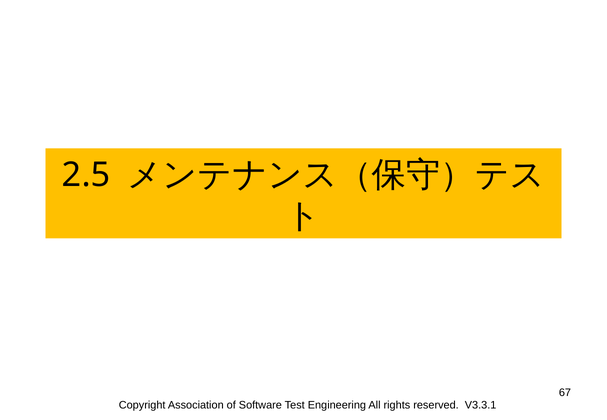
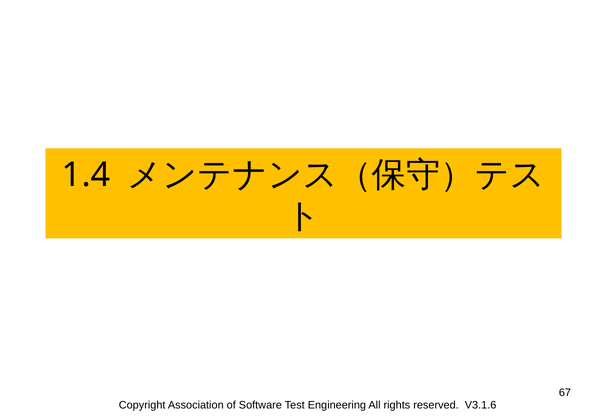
2.5: 2.5 -> 1.4 (86, 175)
V3.3.1: V3.3.1 -> V3.1.6 (481, 406)
